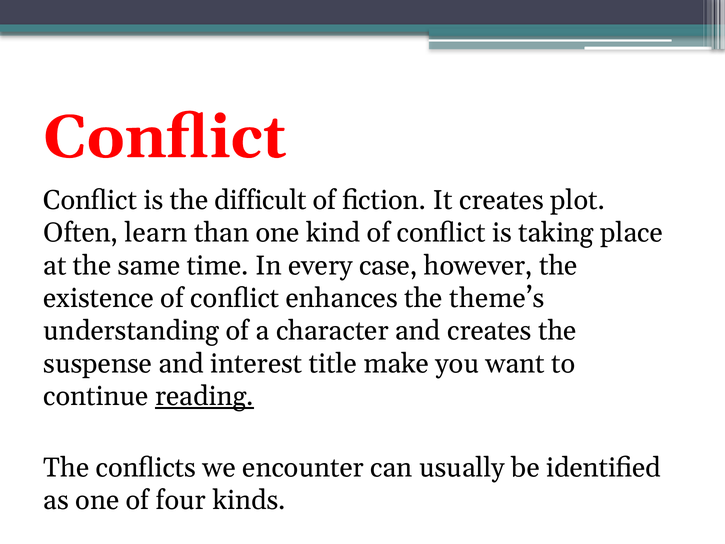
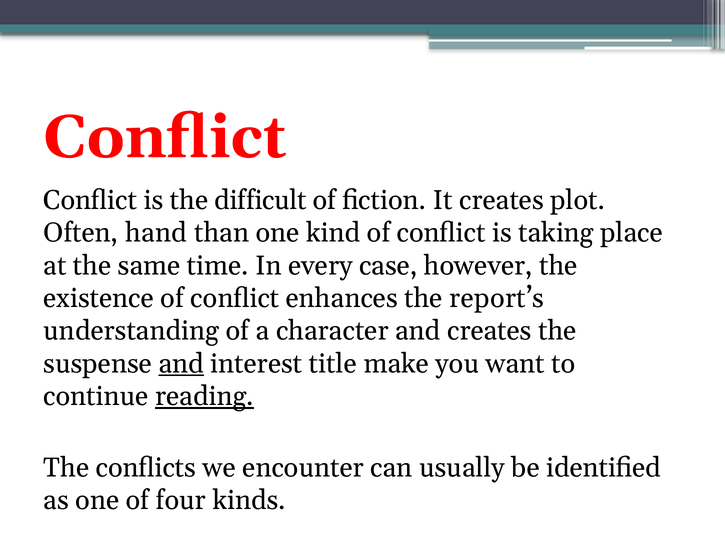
learn: learn -> hand (156, 233)
theme’s: theme’s -> report’s (497, 298)
and underline: none -> present (181, 363)
